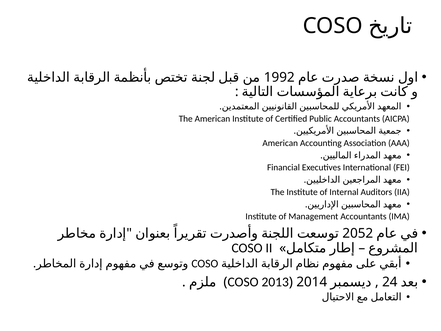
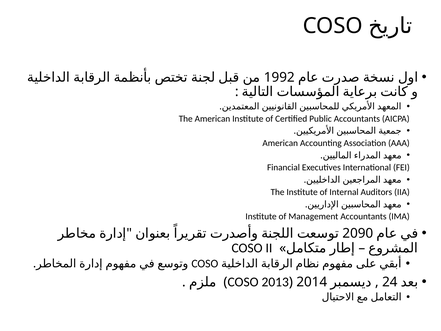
2052: 2052 -> 2090 (358, 233)
